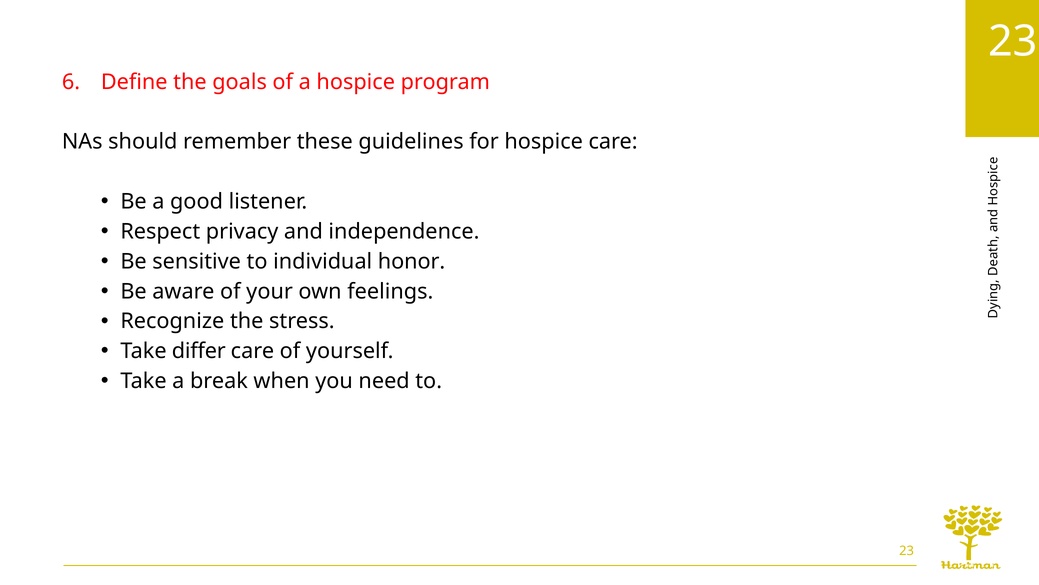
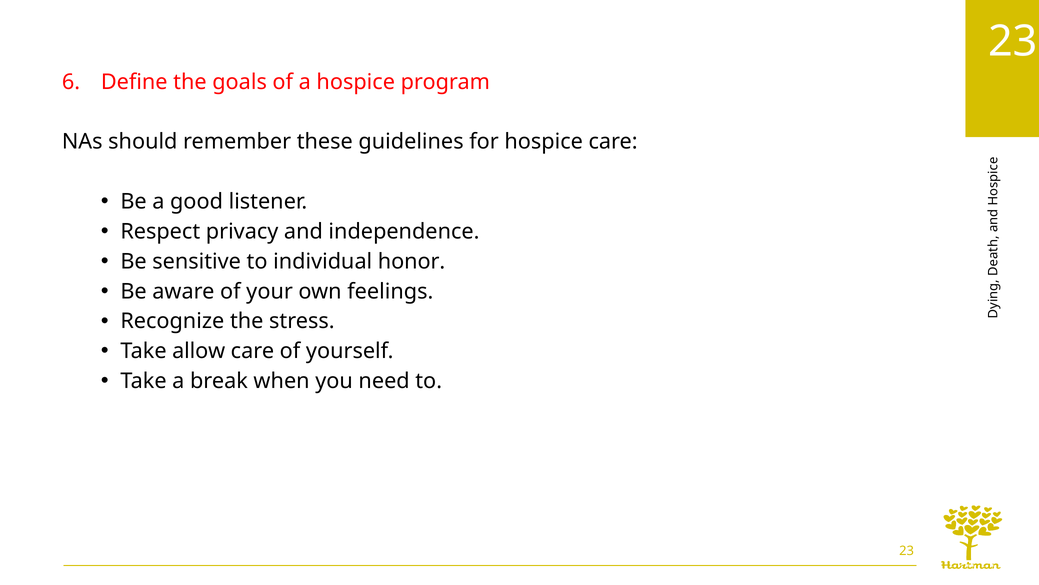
differ: differ -> allow (199, 351)
